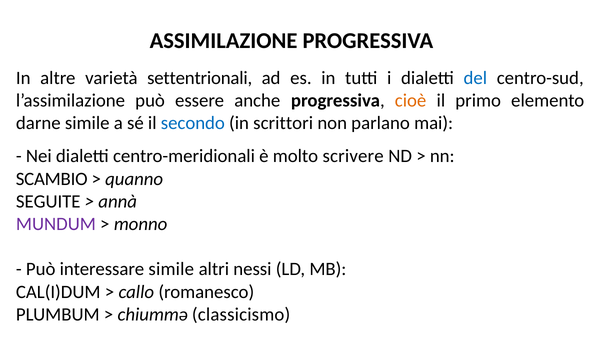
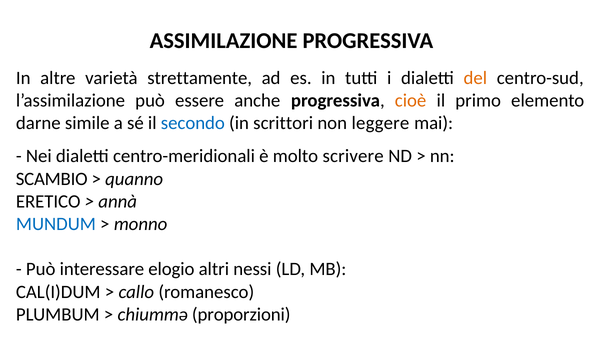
settentrionali: settentrionali -> strettamente (200, 78)
del colour: blue -> orange (475, 78)
parlano: parlano -> leggere (380, 123)
SEGUITE: SEGUITE -> ERETICO (48, 201)
MUNDUM colour: purple -> blue (56, 224)
interessare simile: simile -> elogio (171, 269)
classicismo: classicismo -> proporzioni (241, 314)
